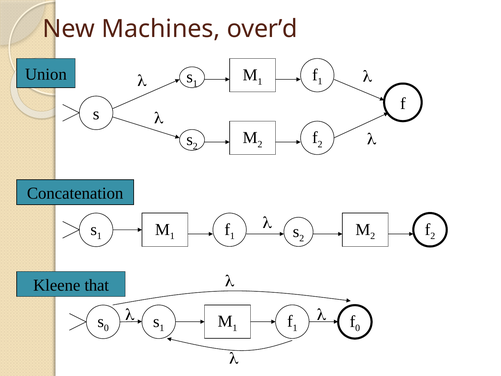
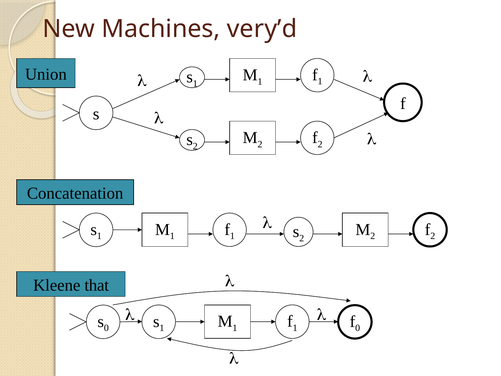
over’d: over’d -> very’d (262, 29)
